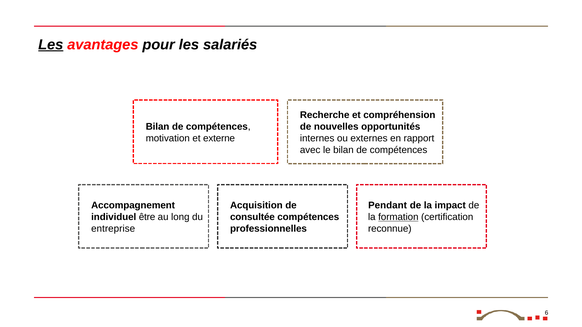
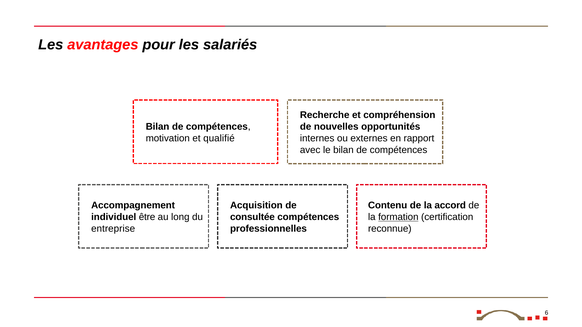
Les underline: present -> none (51, 45)
externe: externe -> qualifié (219, 138)
Pendant: Pendant -> Contenu (388, 206)
impact: impact -> accord (450, 206)
